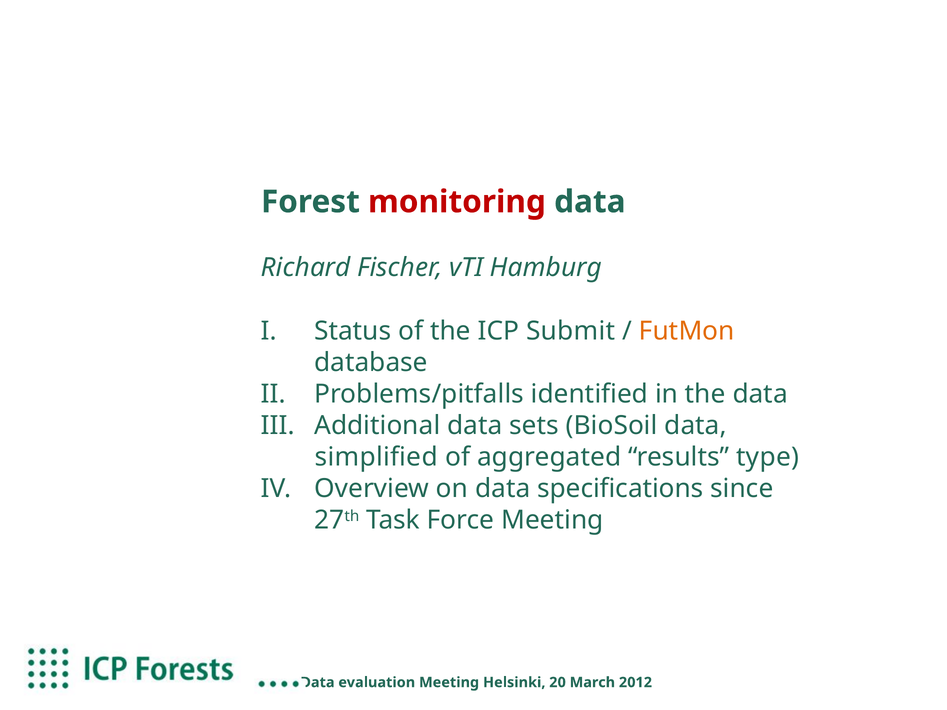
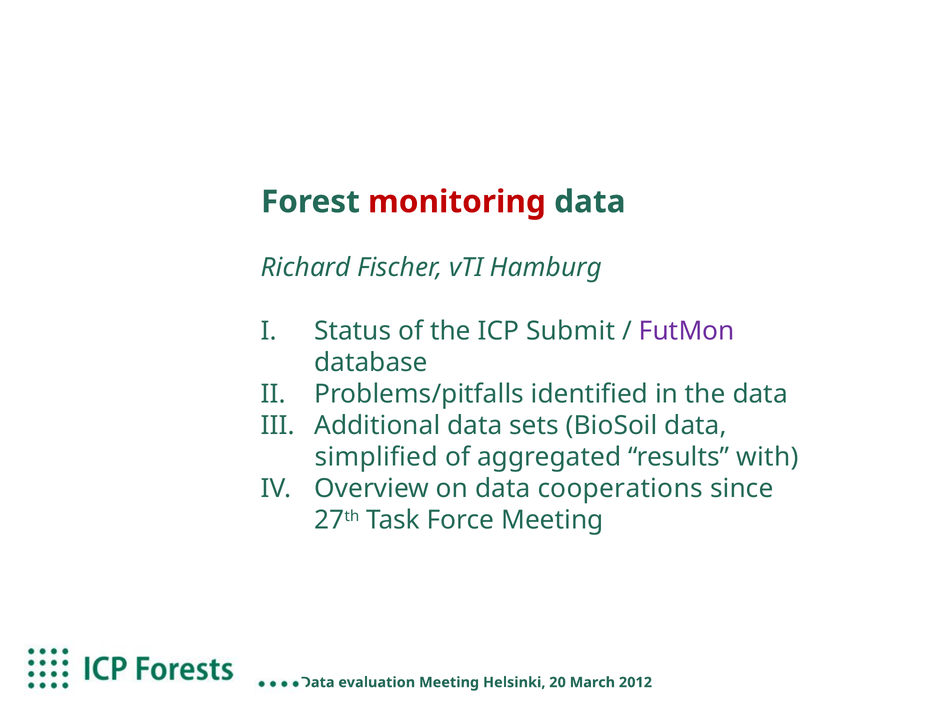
FutMon colour: orange -> purple (687, 331)
type: type -> with (768, 457)
specifications: specifications -> cooperations (620, 489)
